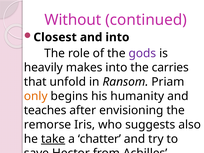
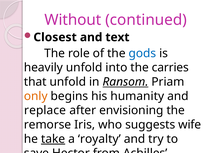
and into: into -> text (117, 37)
gods colour: purple -> blue (142, 53)
heavily makes: makes -> unfold (84, 68)
Ransom underline: none -> present (126, 82)
teaches: teaches -> replace (45, 110)
also: also -> wife (190, 125)
chatter: chatter -> royalty (99, 139)
